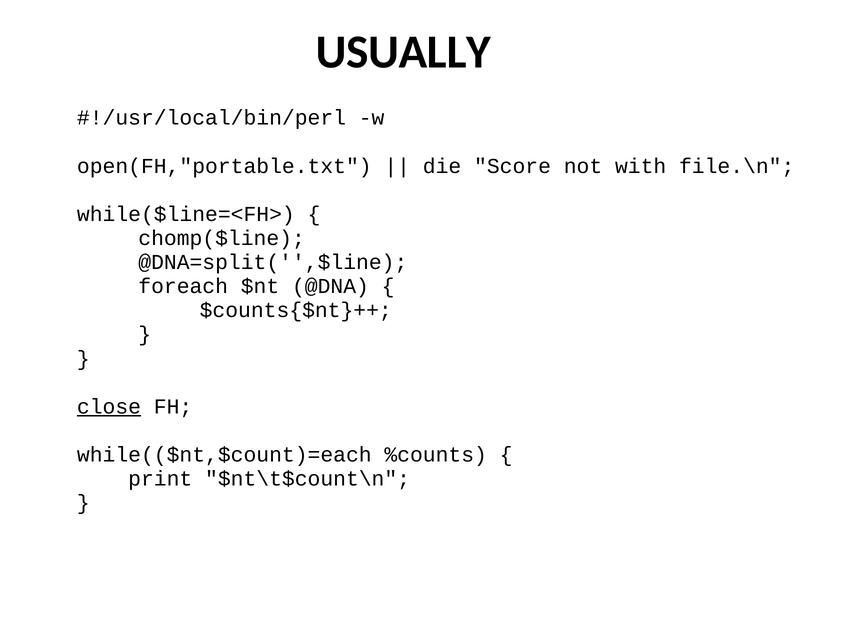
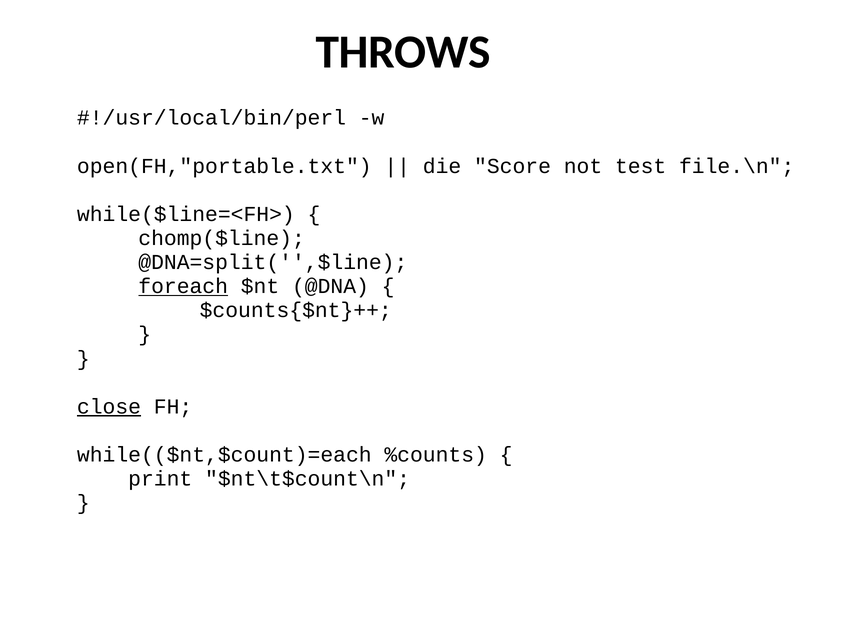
USUALLY: USUALLY -> THROWS (403, 52)
with: with -> test (641, 166)
foreach underline: none -> present (183, 287)
